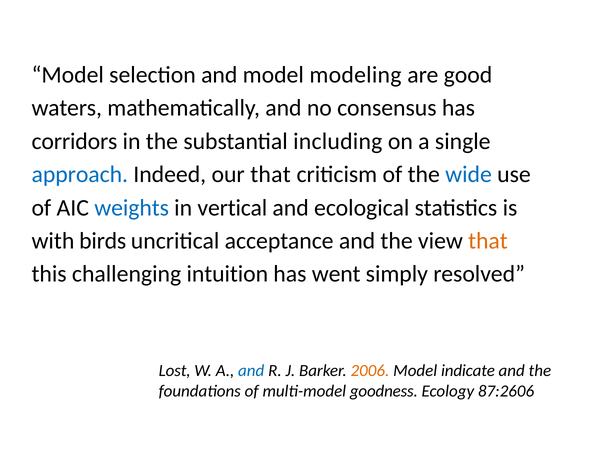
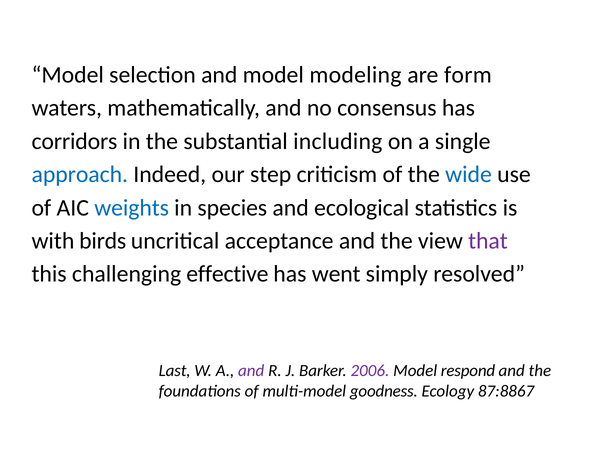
good: good -> form (468, 75)
our that: that -> step (271, 175)
vertical: vertical -> species (232, 208)
that colour: orange -> purple (488, 241)
intuition: intuition -> effective (227, 274)
Lost: Lost -> Last (175, 371)
and colour: blue -> purple (251, 371)
2006 colour: orange -> purple (370, 371)
indicate: indicate -> respond (468, 371)
87:2606: 87:2606 -> 87:8867 (506, 391)
